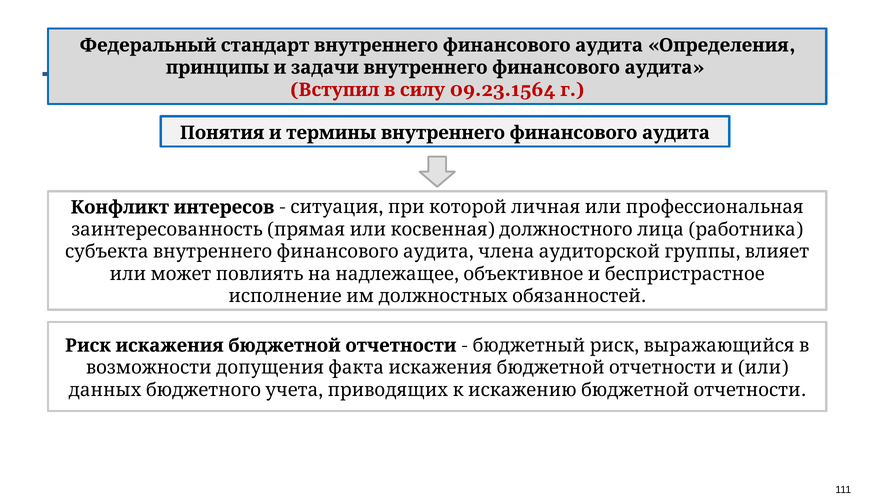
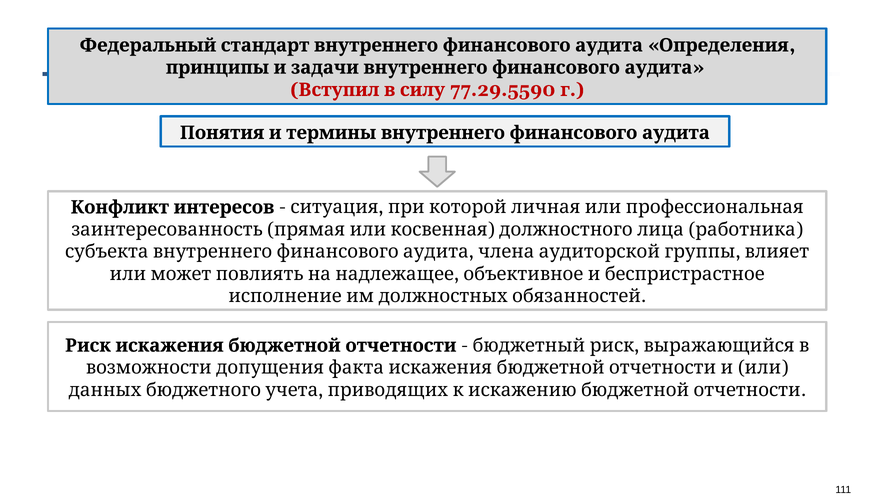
09.23.1564: 09.23.1564 -> 77.29.5590 (503, 90)
